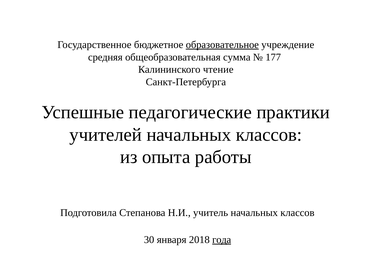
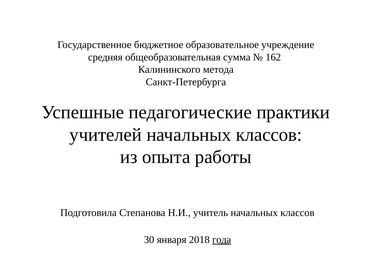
образовательное underline: present -> none (222, 45)
177: 177 -> 162 (273, 57)
чтение: чтение -> метода (218, 70)
